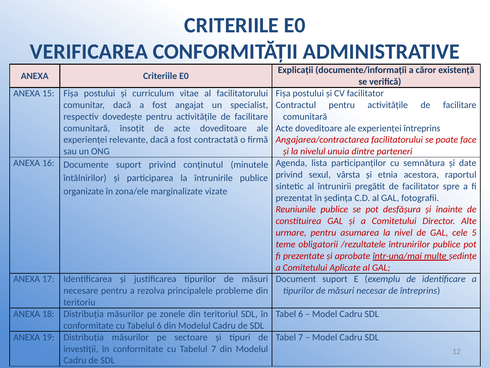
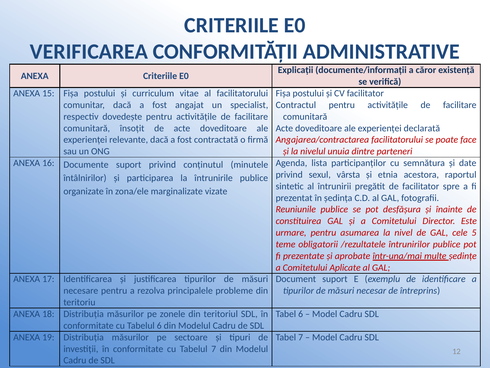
experienței întreprins: întreprins -> declarată (422, 128)
Alte: Alte -> Este (469, 221)
